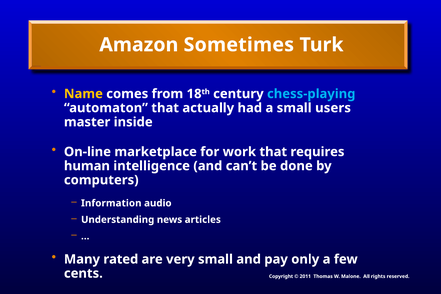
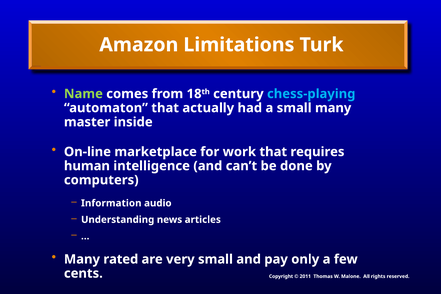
Sometimes: Sometimes -> Limitations (239, 45)
Name colour: yellow -> light green (83, 94)
small users: users -> many (333, 108)
